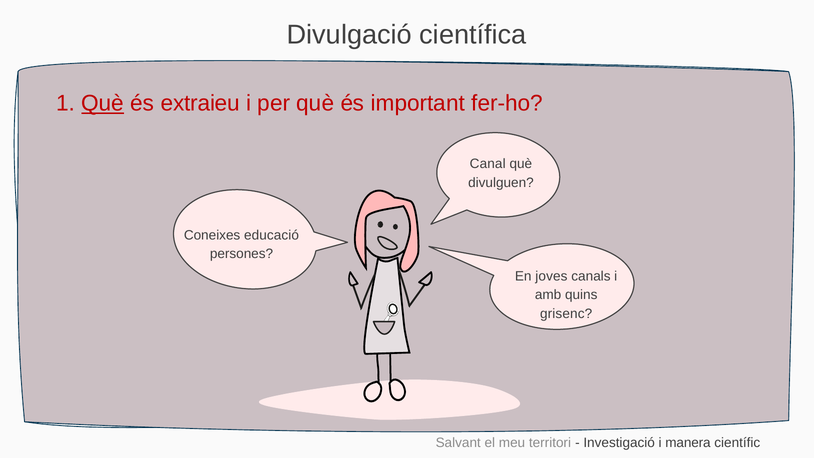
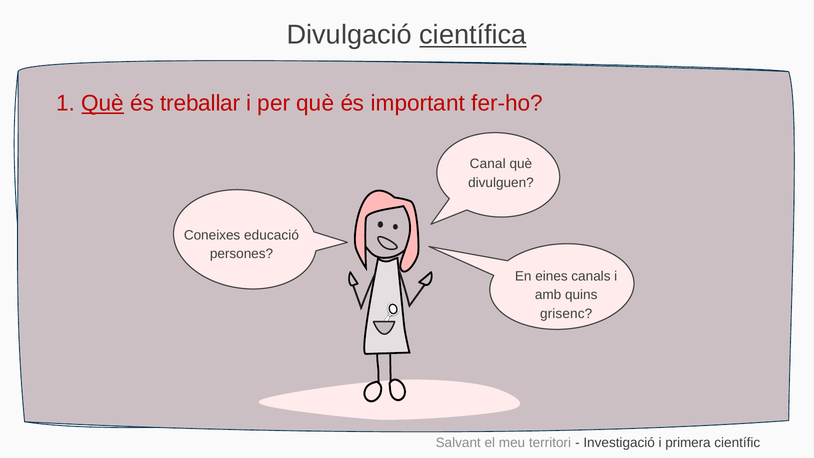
científica underline: none -> present (473, 35)
extraieu: extraieu -> treballar (200, 103)
joves: joves -> eines (551, 276)
manera: manera -> primera (688, 443)
